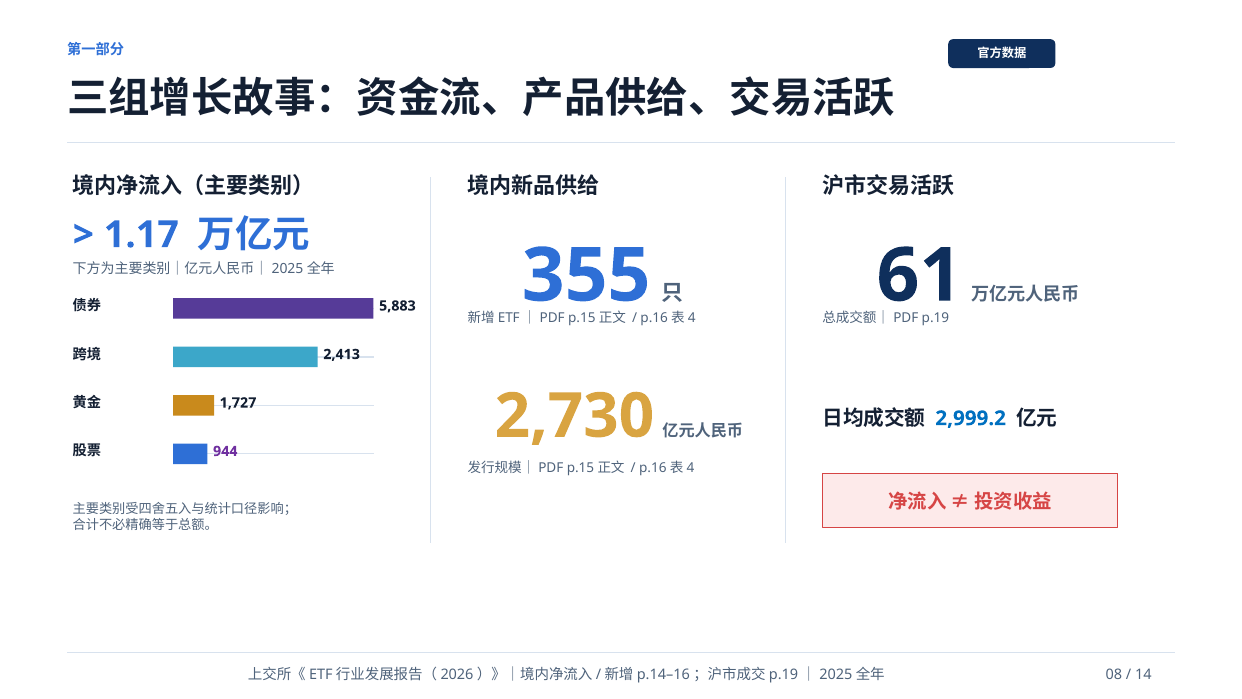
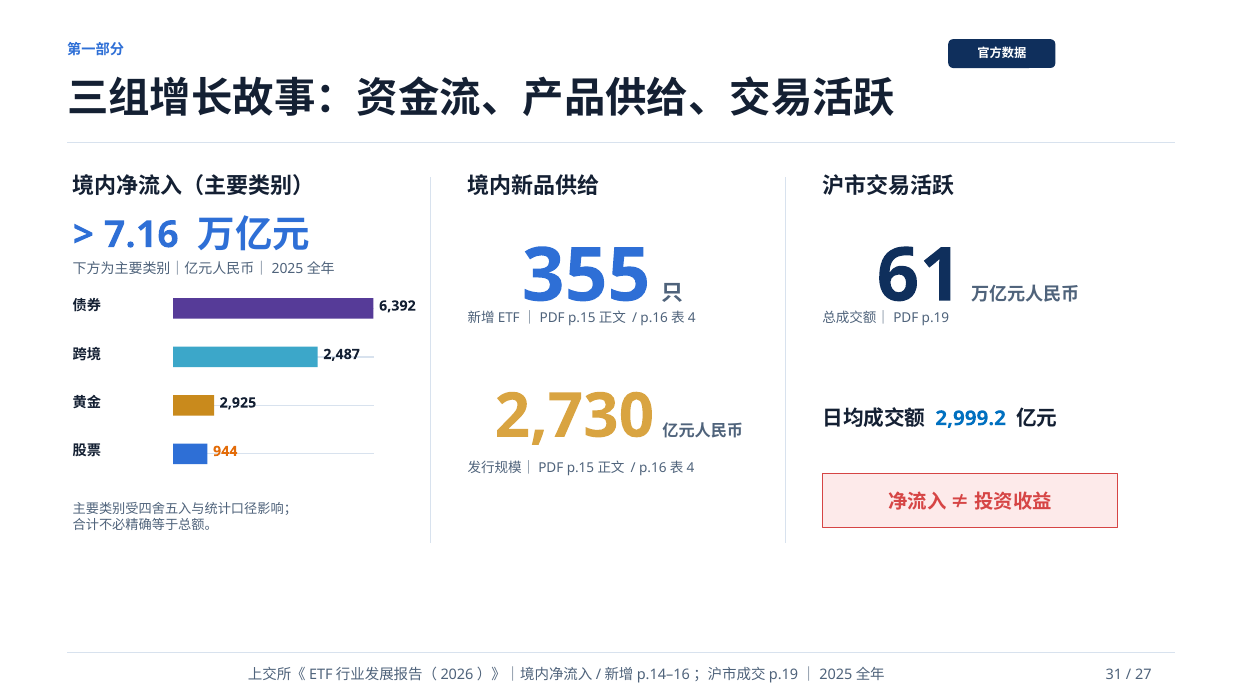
1.17: 1.17 -> 7.16 (141, 235)
5,883: 5,883 -> 6,392 (397, 306)
2,413: 2,413 -> 2,487 (342, 354)
1,727: 1,727 -> 2,925 (238, 403)
944 colour: purple -> orange (225, 451)
08: 08 -> 31 (1114, 674)
14: 14 -> 27 (1143, 674)
